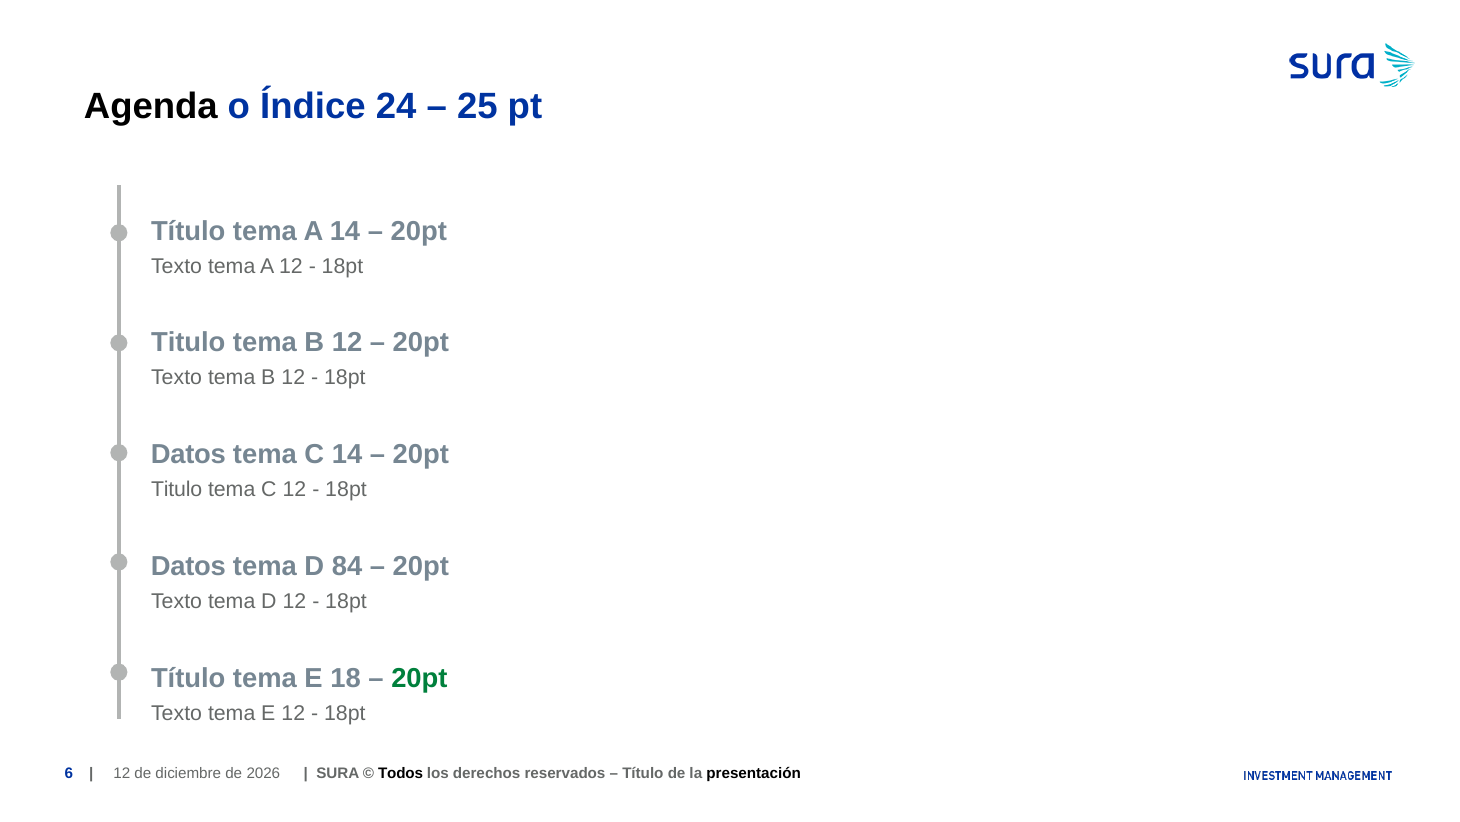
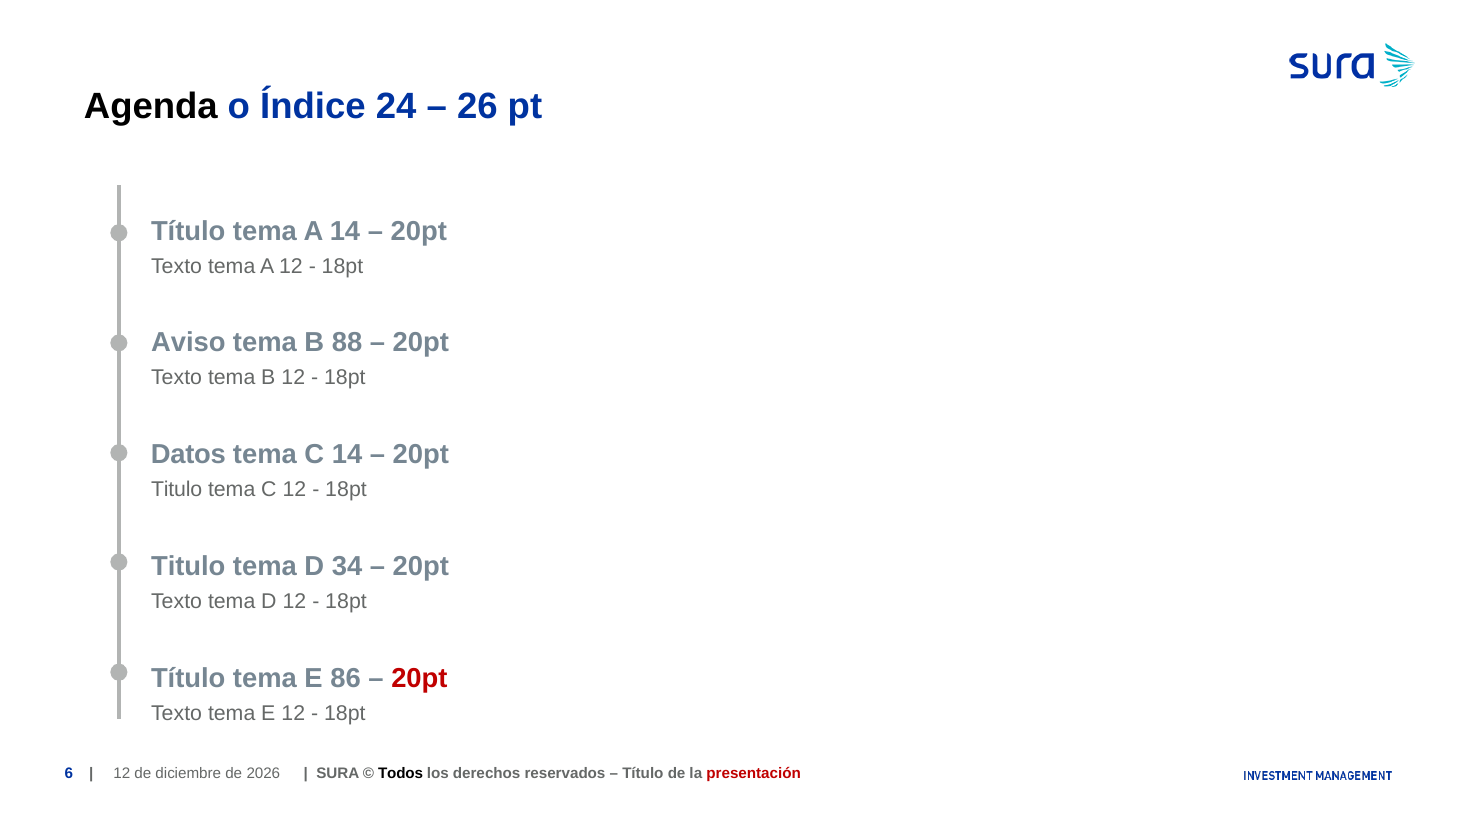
25: 25 -> 26 (477, 106)
Titulo: Titulo -> Aviso (188, 343)
12: 12 -> 88 (347, 343)
Datos: Datos -> Titulo (188, 566)
84: 84 -> 34 (347, 566)
18: 18 -> 86 (346, 678)
20pt colour: green -> red (419, 678)
presentación colour: black -> red (754, 773)
